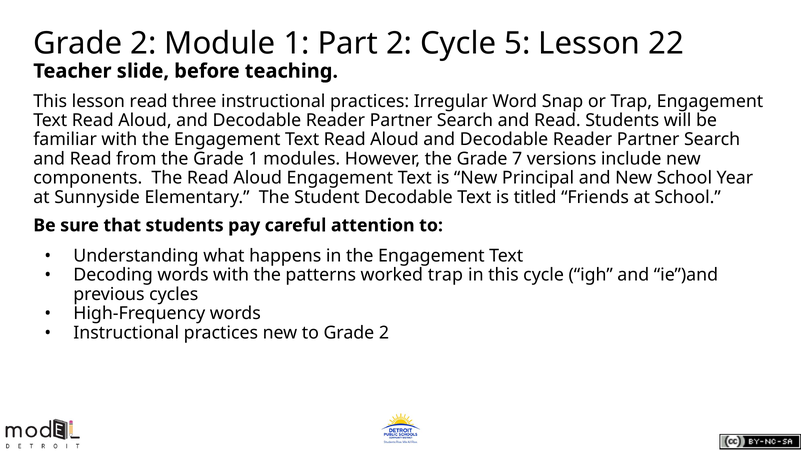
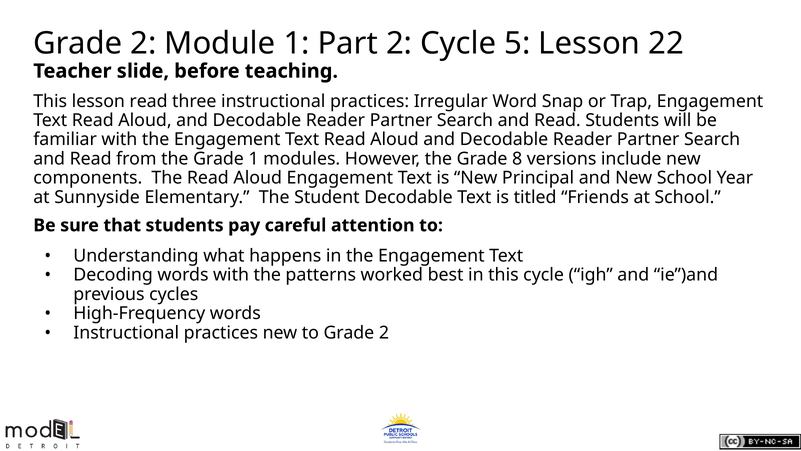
7: 7 -> 8 (517, 159)
worked trap: trap -> best (446, 275)
